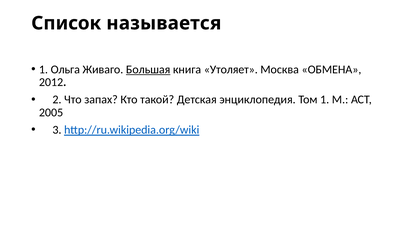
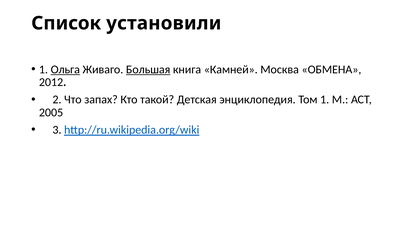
называется: называется -> установили (164, 23)
Ольга underline: none -> present (65, 69)
Утоляет: Утоляет -> Камней (231, 69)
